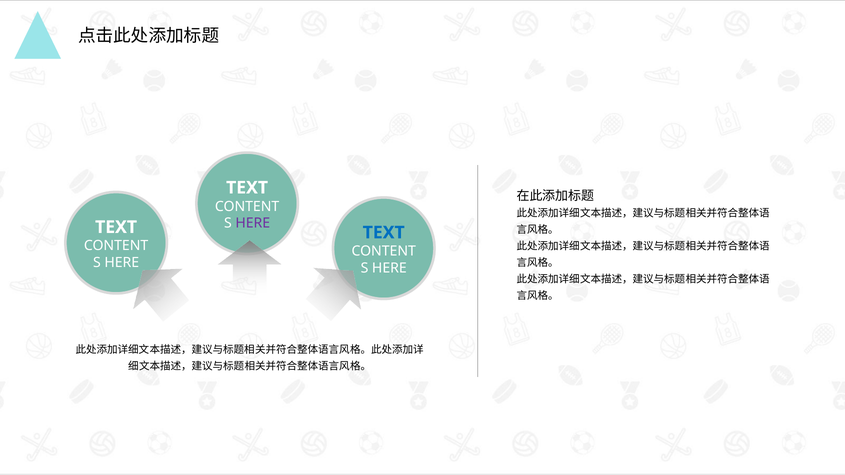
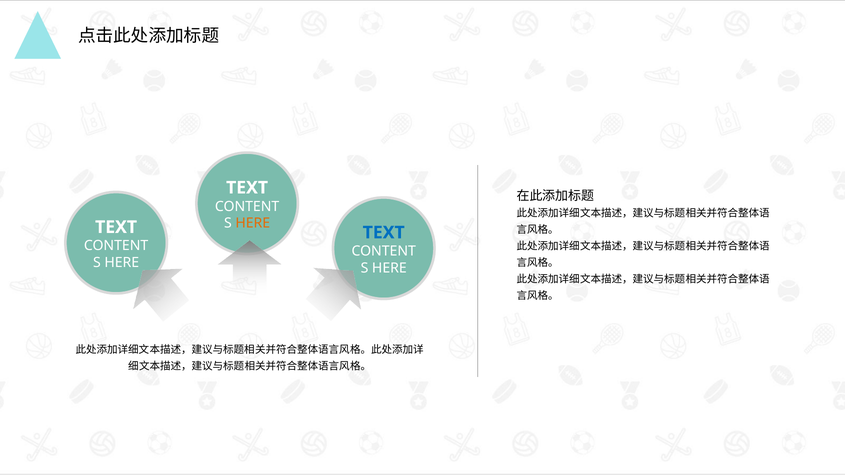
HERE colour: purple -> orange (253, 223)
